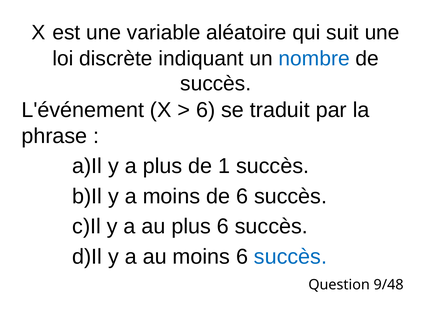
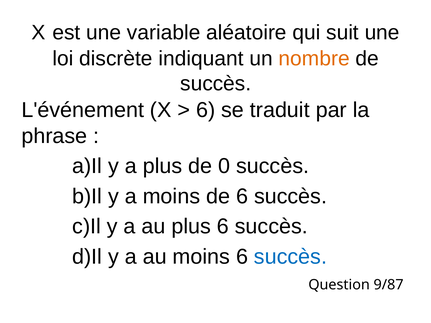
nombre colour: blue -> orange (314, 59)
1: 1 -> 0 (224, 166)
9/48: 9/48 -> 9/87 (389, 285)
